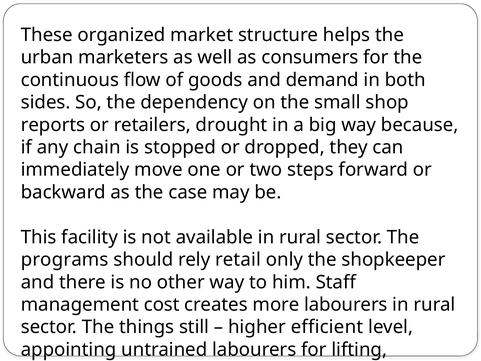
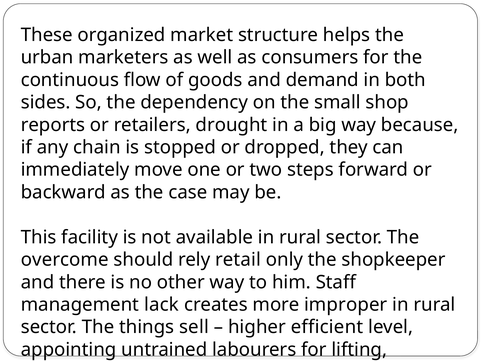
programs: programs -> overcome (65, 260)
cost: cost -> lack (162, 304)
more labourers: labourers -> improper (346, 304)
still: still -> sell (194, 327)
